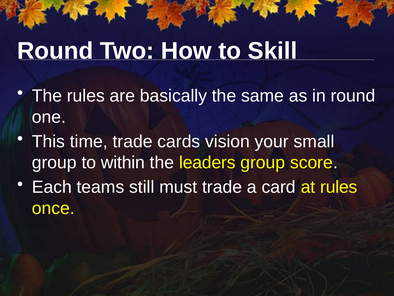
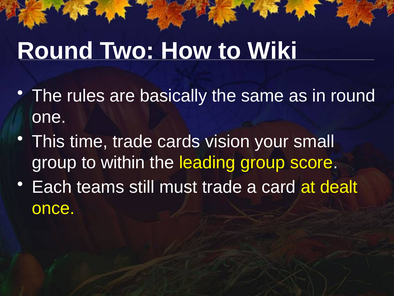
Skill: Skill -> Wiki (272, 51)
leaders: leaders -> leading (207, 162)
at rules: rules -> dealt (339, 187)
